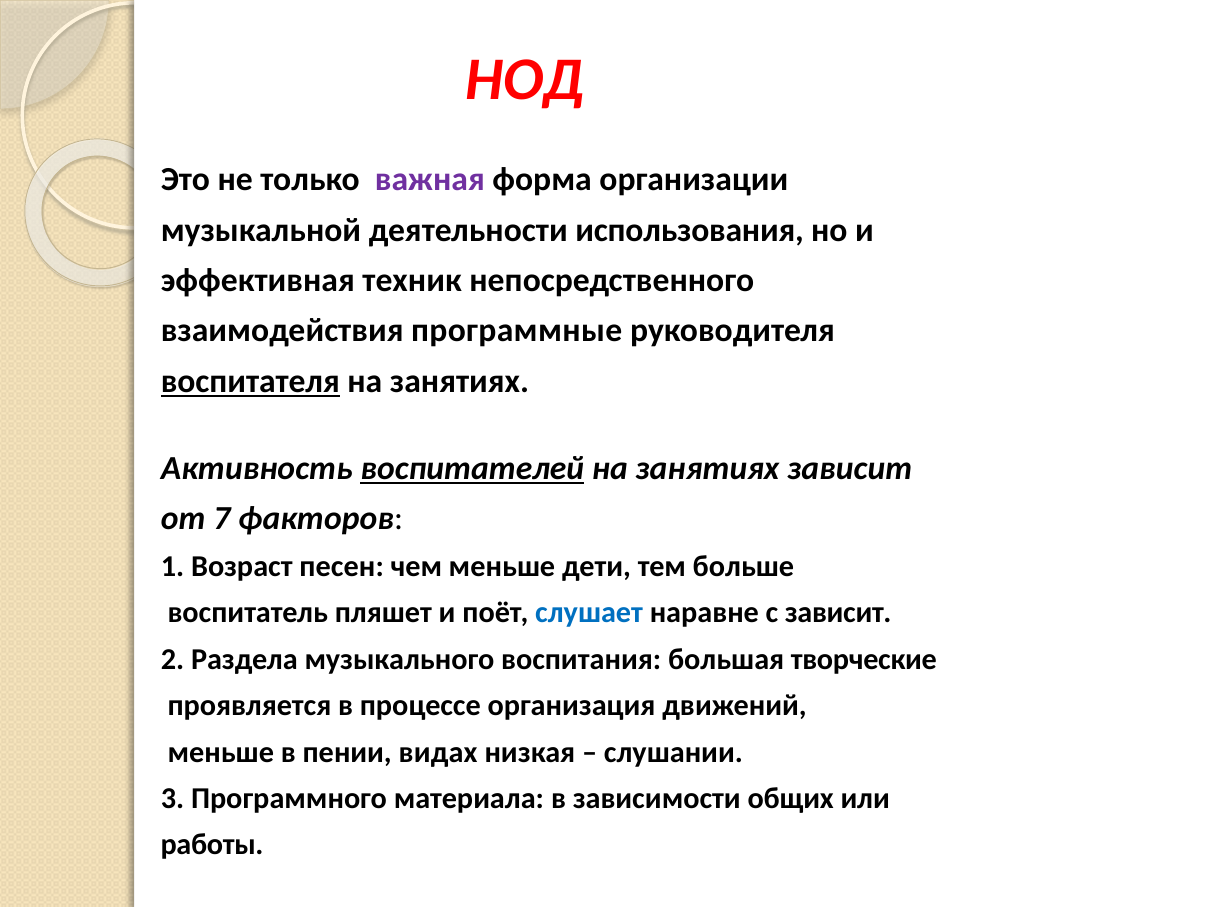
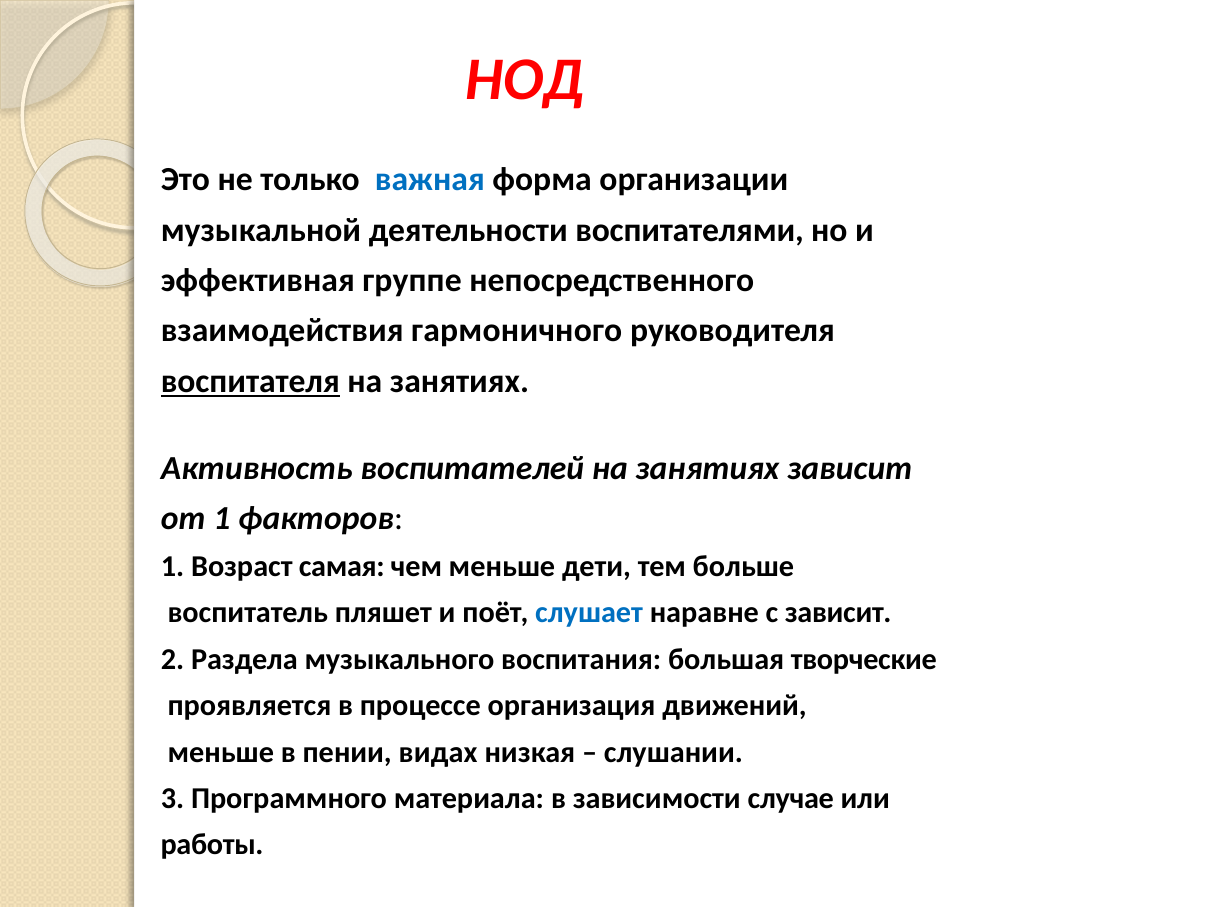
важная colour: purple -> blue (430, 180)
использования: использования -> воспитателями (690, 230)
техник: техник -> группе (412, 281)
программные: программные -> гармоничного (517, 331)
воспитателей underline: present -> none (472, 468)
от 7: 7 -> 1 (222, 519)
песен: песен -> самая (342, 567)
общих: общих -> случае (791, 799)
